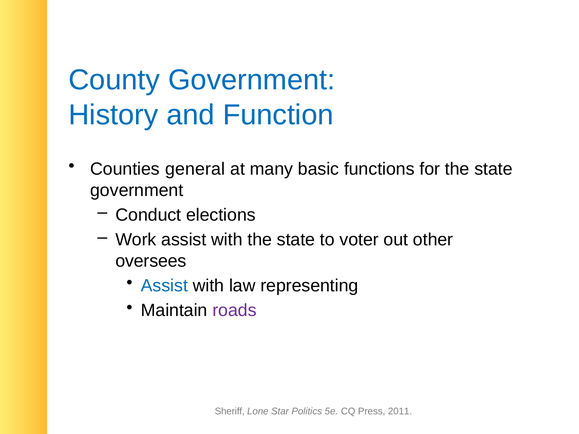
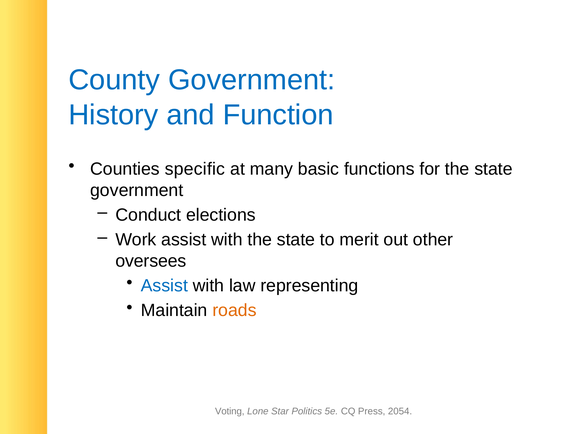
general: general -> specific (195, 169)
voter: voter -> merit (359, 240)
roads colour: purple -> orange (234, 311)
Sheriff: Sheriff -> Voting (230, 412)
2011: 2011 -> 2054 (400, 412)
